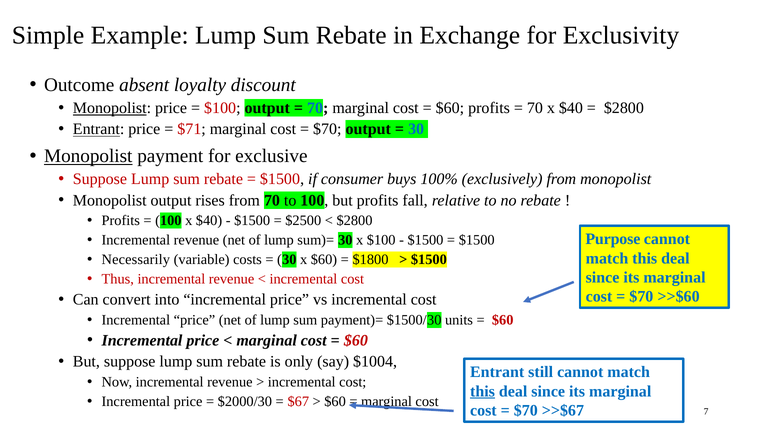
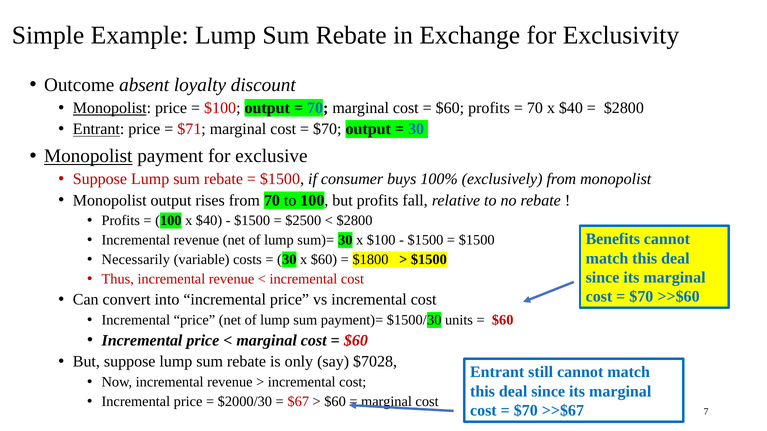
Purpose: Purpose -> Benefits (613, 239)
$1004: $1004 -> $7028 (375, 362)
this underline: present -> none (482, 392)
